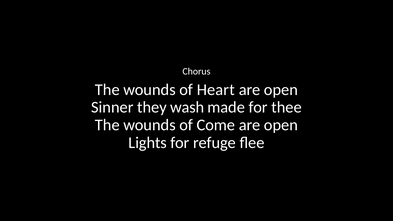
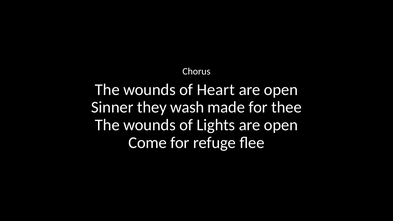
Come: Come -> Lights (216, 125)
Lights: Lights -> Come (148, 143)
